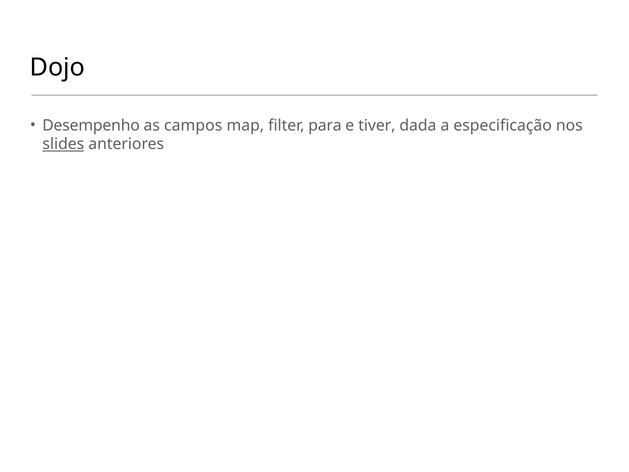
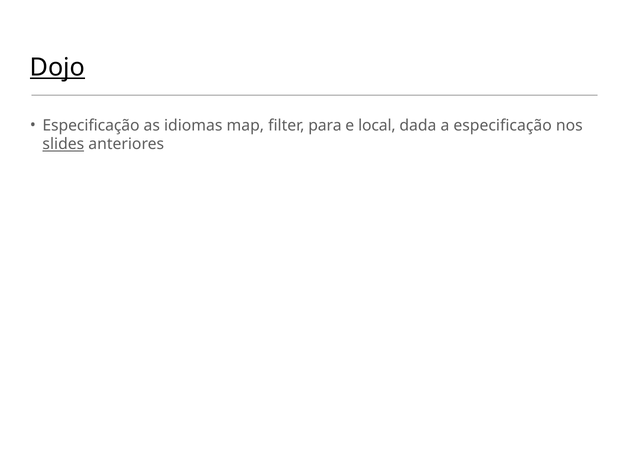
Dojo underline: none -> present (58, 68)
Desempenho: Desempenho -> Especificação (91, 125)
campos: campos -> idiomas (193, 125)
tiver: tiver -> local (377, 125)
